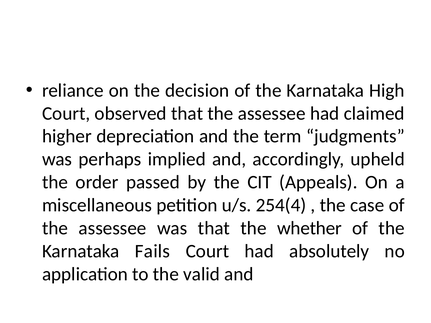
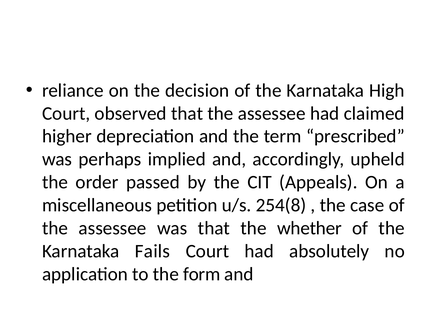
judgments: judgments -> prescribed (355, 136)
254(4: 254(4 -> 254(8 (281, 205)
valid: valid -> form (202, 275)
